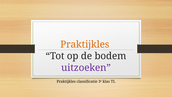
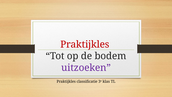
Praktijkles colour: orange -> red (85, 44)
